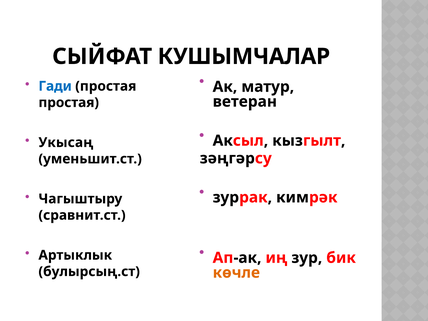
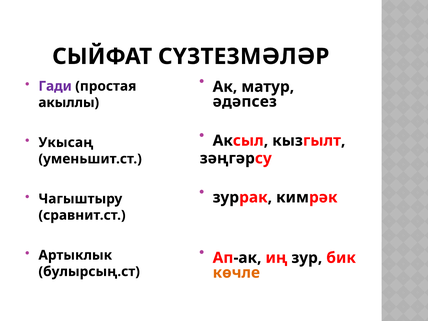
КУШЫМЧАЛАР: КУШЫМЧАЛАР -> СҮЗТЕЗМӘЛӘР (244, 56)
Гади colour: blue -> purple (55, 86)
ветеран: ветеран -> әдәпсез (245, 102)
простая: простая -> акыллы (69, 103)
